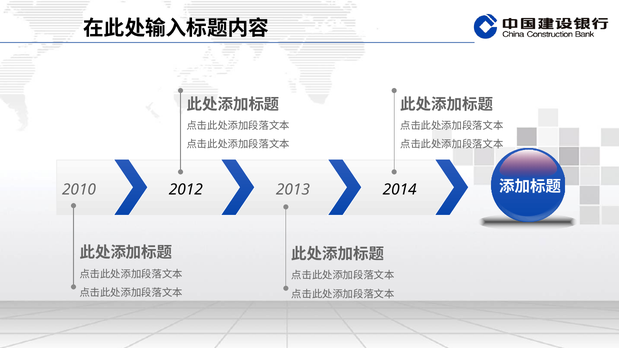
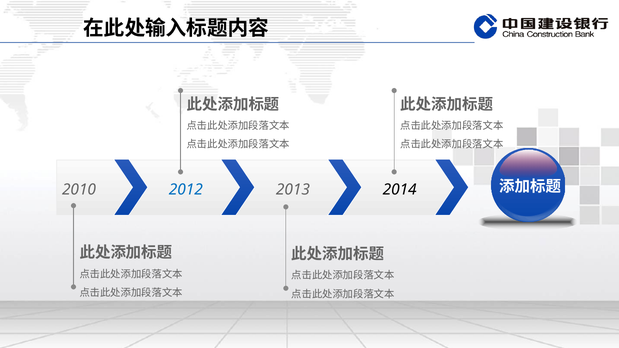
2012 colour: black -> blue (186, 190)
